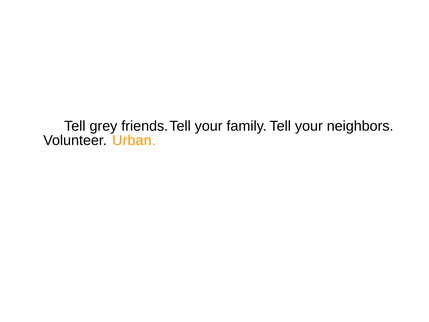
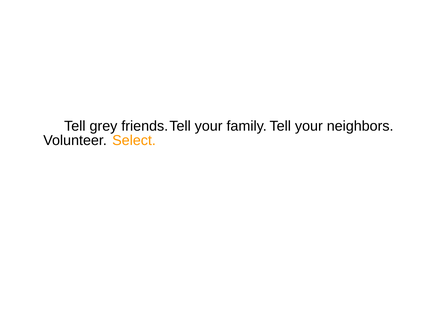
Urban: Urban -> Select (134, 140)
